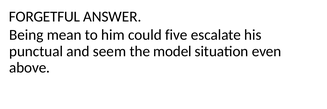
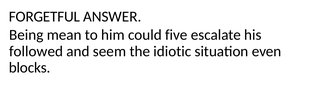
punctual: punctual -> followed (36, 51)
model: model -> idiotic (172, 51)
above: above -> blocks (30, 68)
